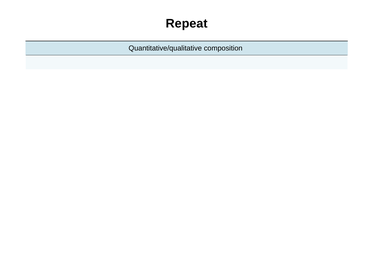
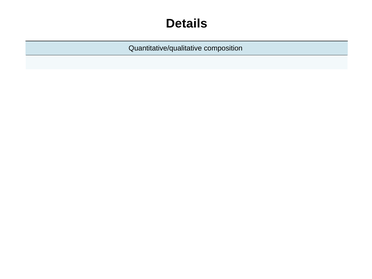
Repeat: Repeat -> Details (187, 24)
